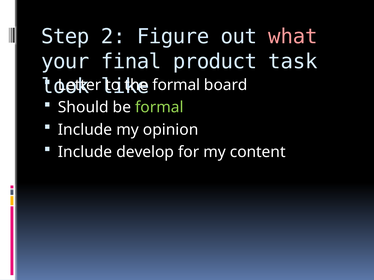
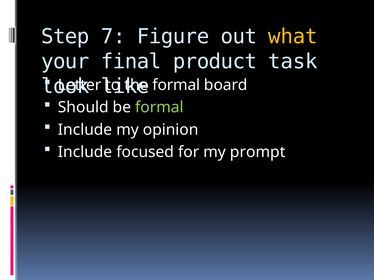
2: 2 -> 7 (113, 37)
what colour: pink -> yellow (293, 37)
develop: develop -> focused (145, 152)
content: content -> prompt (258, 152)
